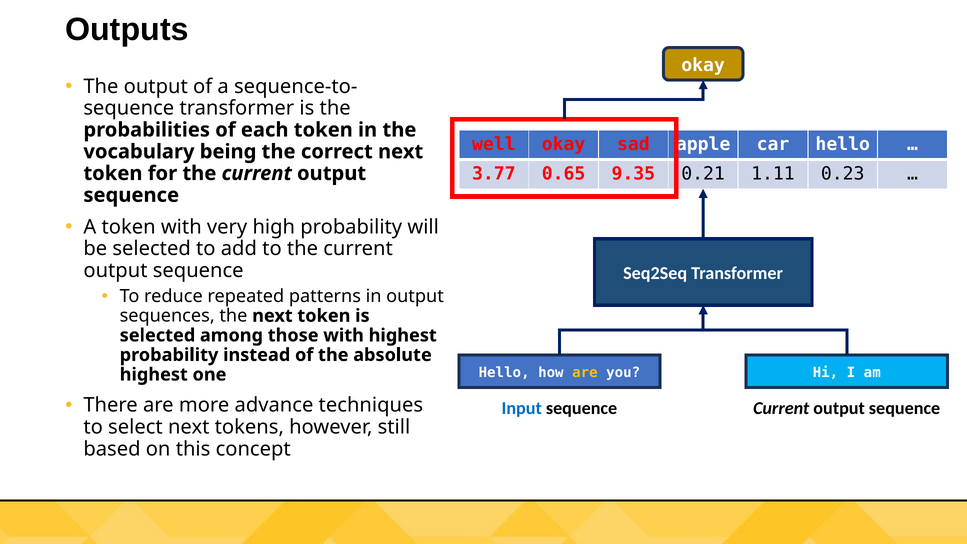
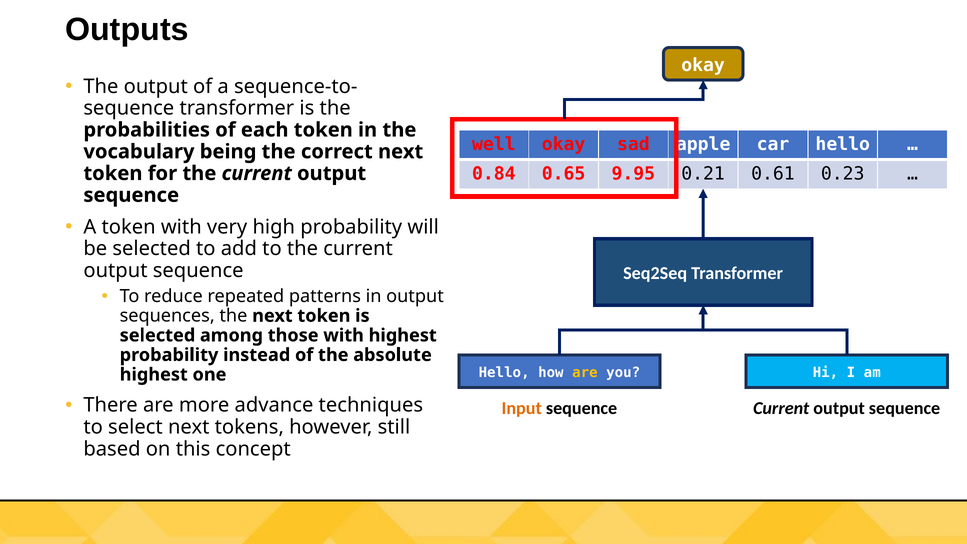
3.77: 3.77 -> 0.84 (494, 174)
9.35: 9.35 -> 9.95 (633, 174)
1.11: 1.11 -> 0.61 (773, 174)
Input colour: blue -> orange (522, 408)
